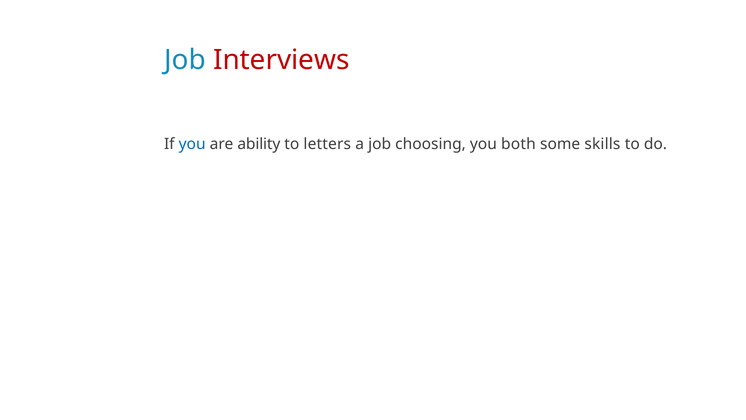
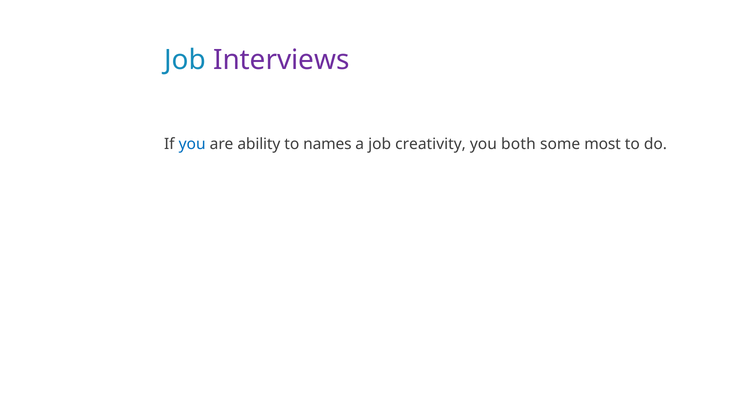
Interviews colour: red -> purple (281, 60)
letters: letters -> names (327, 144)
choosing: choosing -> creativity (431, 144)
skills: skills -> most (603, 144)
